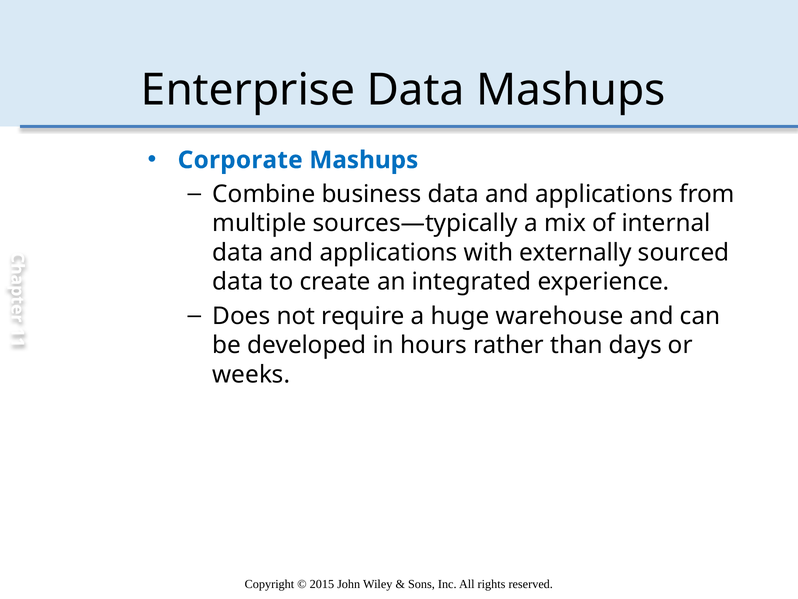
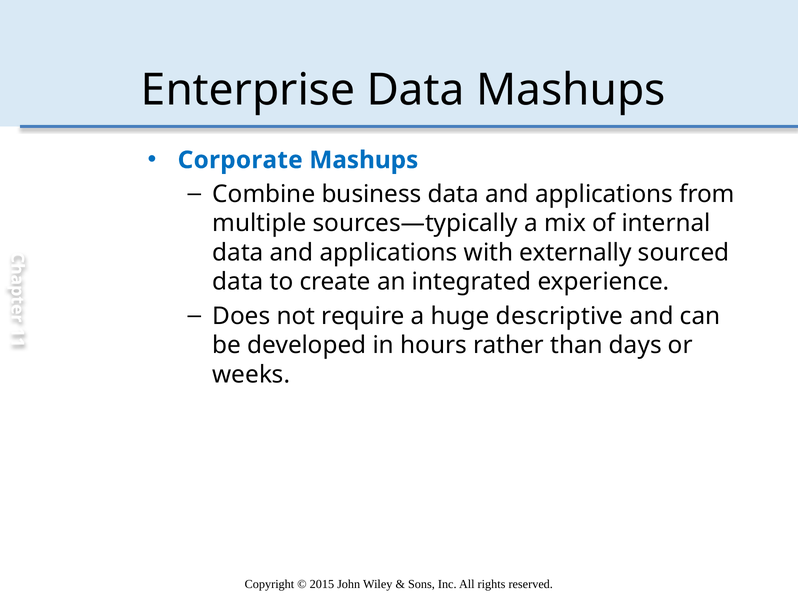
warehouse: warehouse -> descriptive (560, 316)
